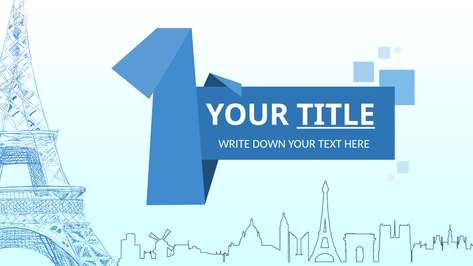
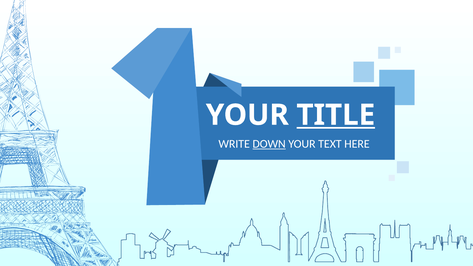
DOWN underline: none -> present (269, 144)
